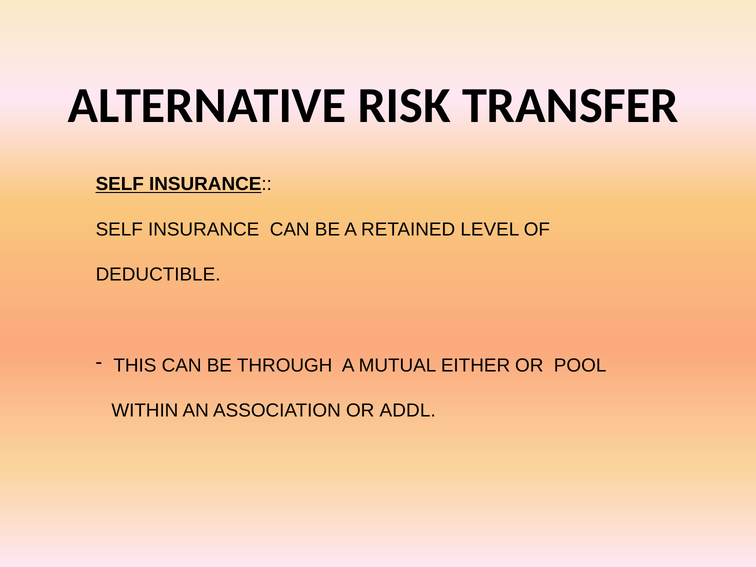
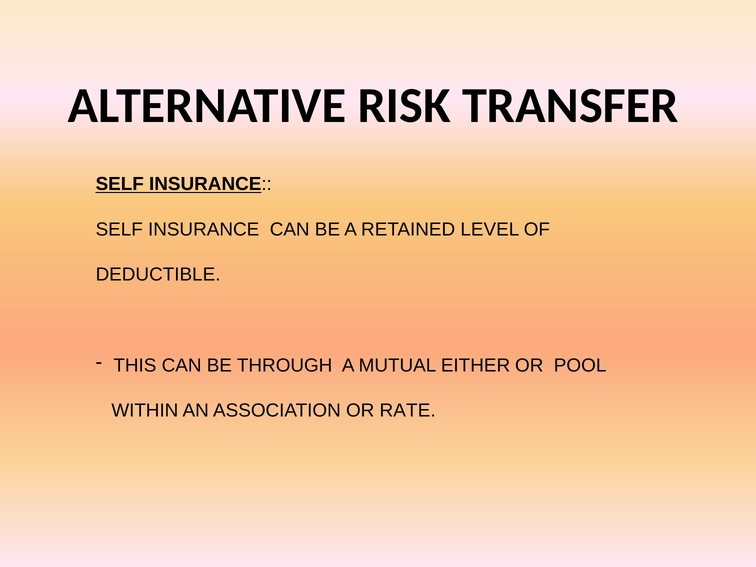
ADDL: ADDL -> RATE (408, 411)
